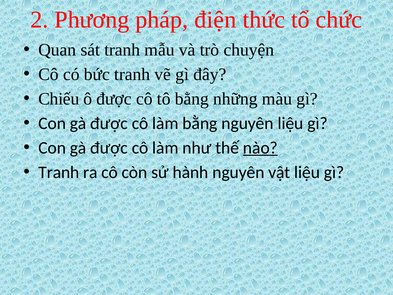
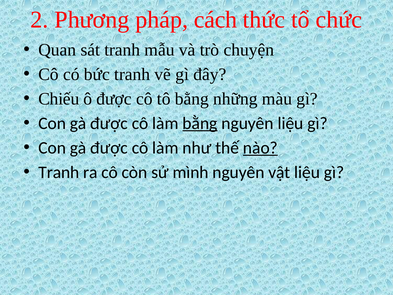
điện: điện -> cách (216, 20)
bằng underline: none -> present (200, 123)
hành: hành -> mình (191, 172)
